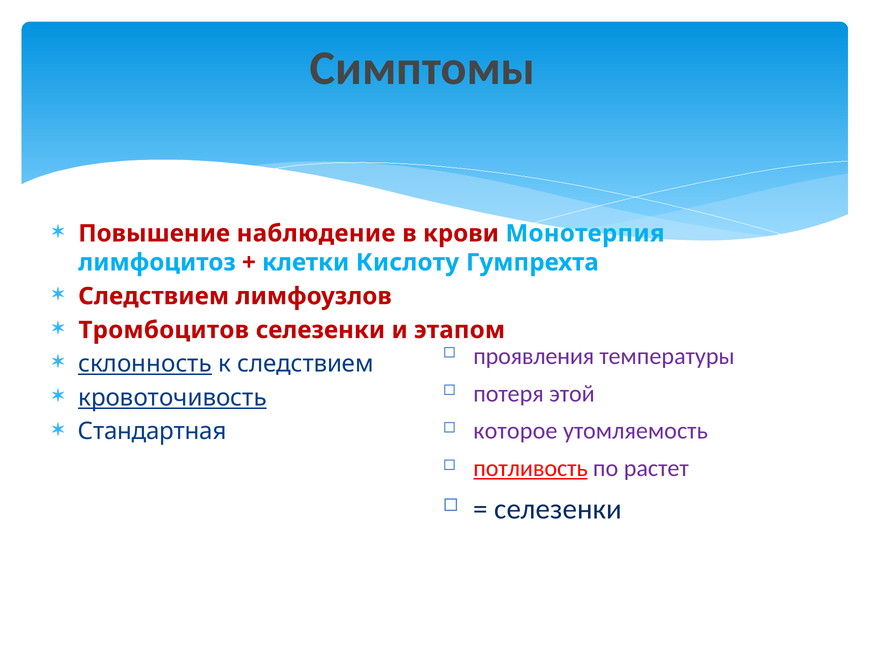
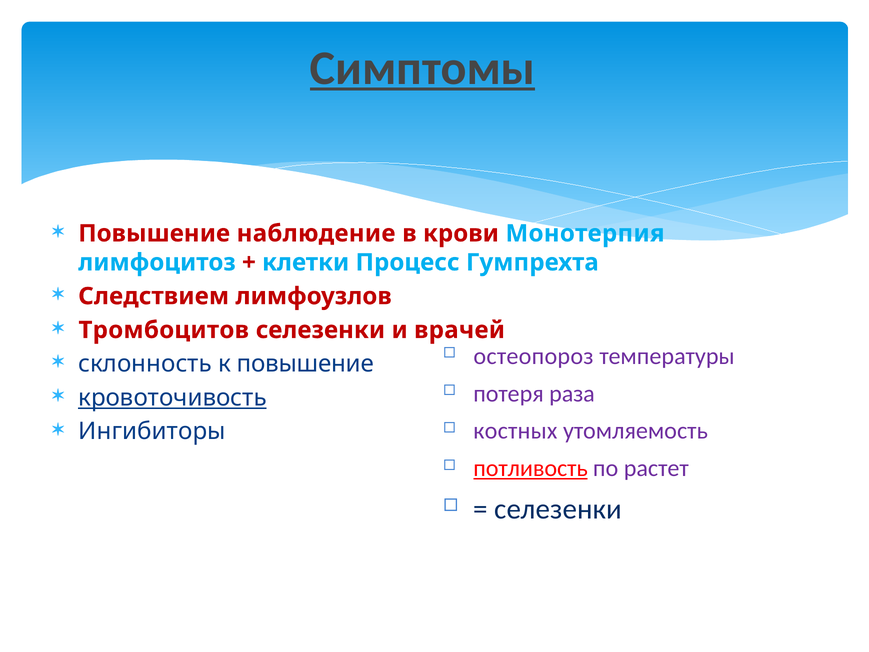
Симптомы underline: none -> present (423, 68)
Кислоту: Кислоту -> Процесс (408, 262)
этапом: этапом -> врачей (460, 330)
проявления: проявления -> остеопороз (534, 356)
склонность underline: present -> none (145, 364)
к следствием: следствием -> повышение (306, 364)
этой: этой -> раза (572, 393)
Стандартная: Стандартная -> Ингибиторы (152, 431)
которое: которое -> костных (515, 431)
